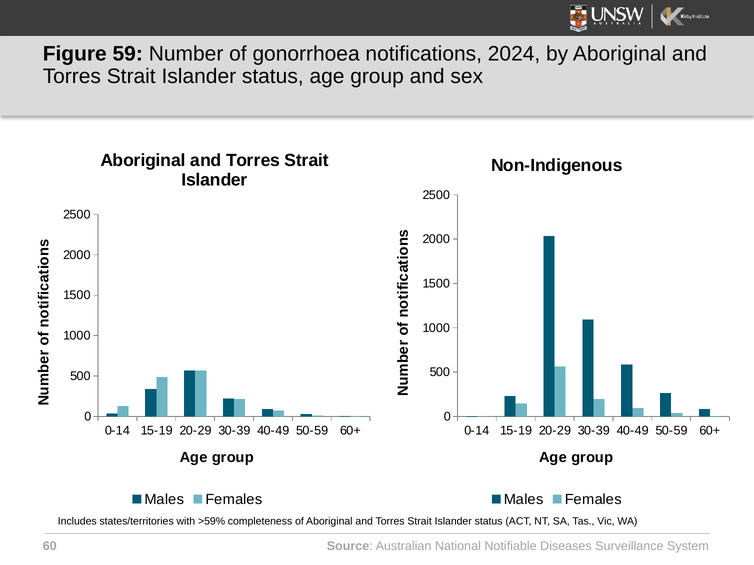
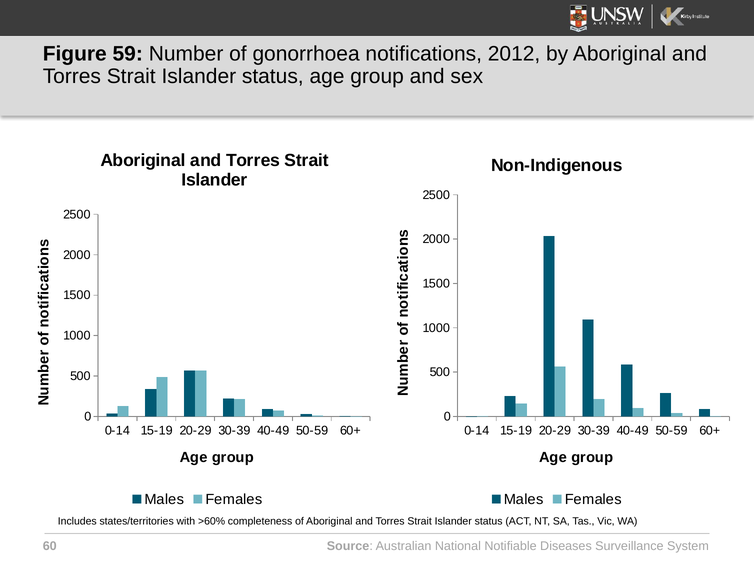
2024: 2024 -> 2012 (514, 54)
>59%: >59% -> >60% (212, 522)
